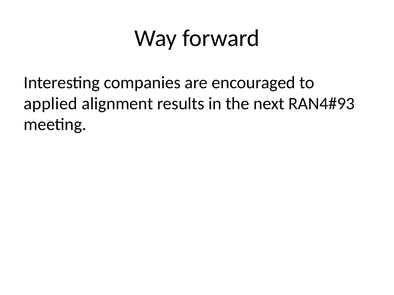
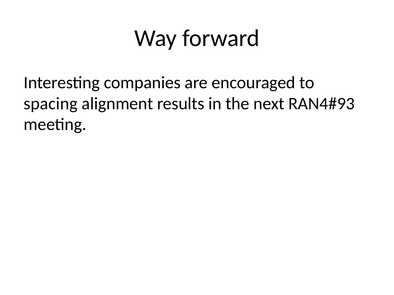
applied: applied -> spacing (51, 104)
